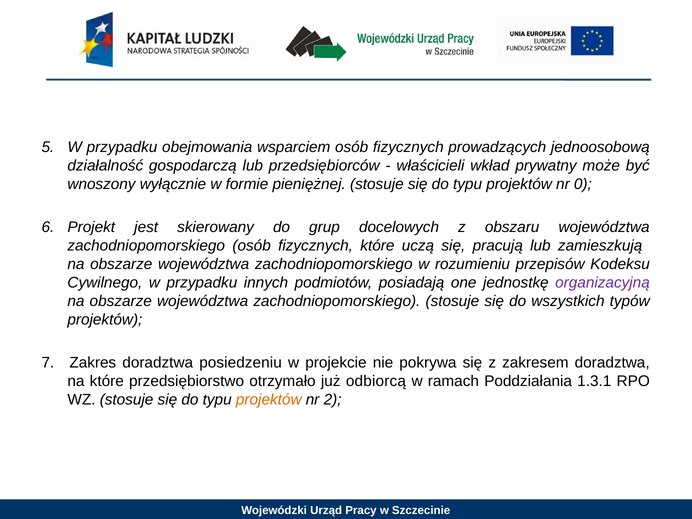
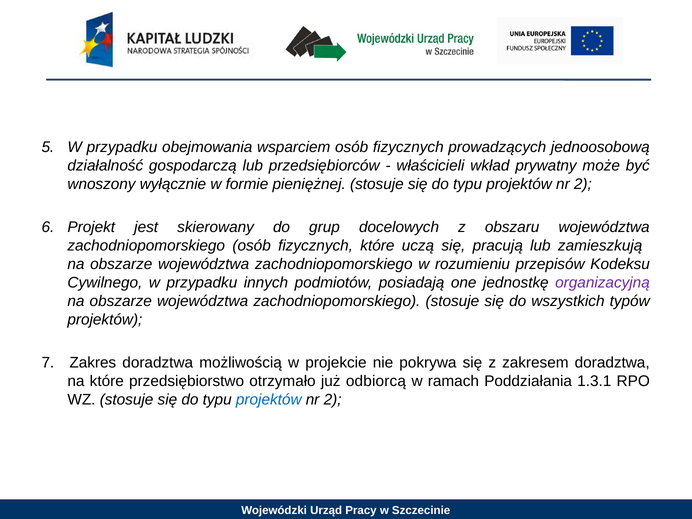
0: 0 -> 2 (583, 184)
posiedzeniu: posiedzeniu -> możliwością (241, 363)
projektów colour: orange -> blue (269, 399)
